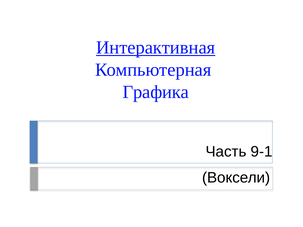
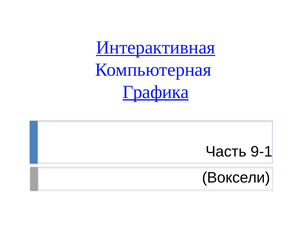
Графика underline: none -> present (156, 92)
